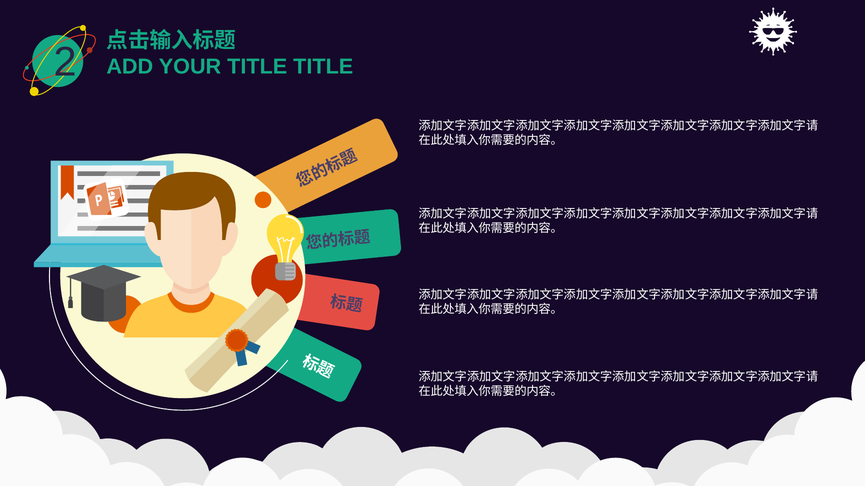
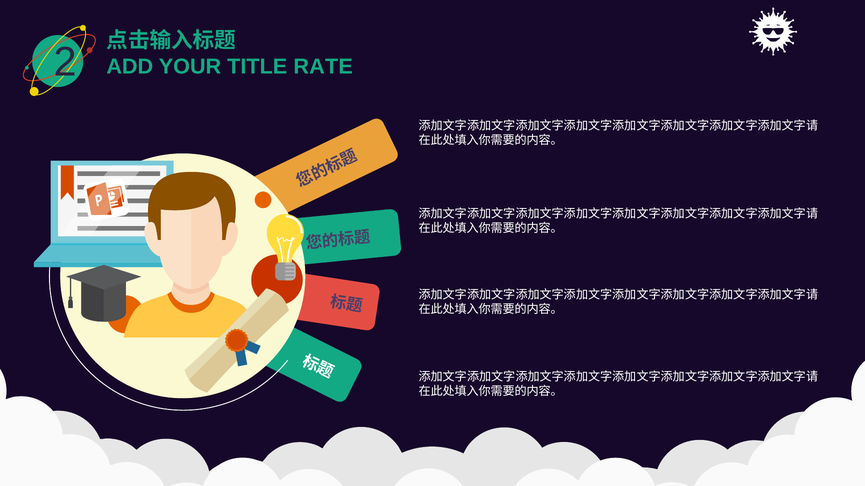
TITLE TITLE: TITLE -> RATE (323, 67)
